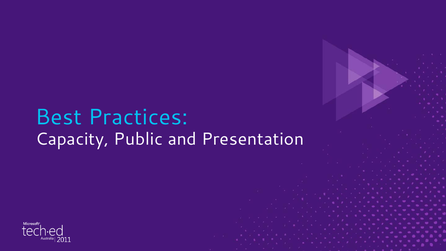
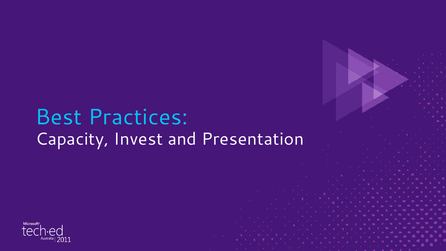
Public: Public -> Invest (138, 139)
